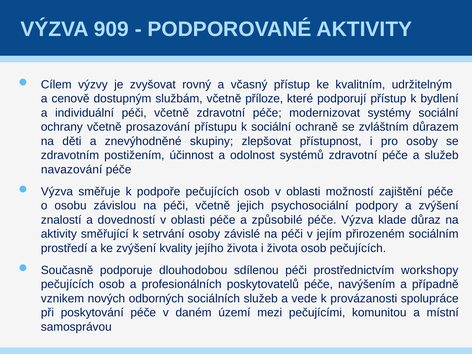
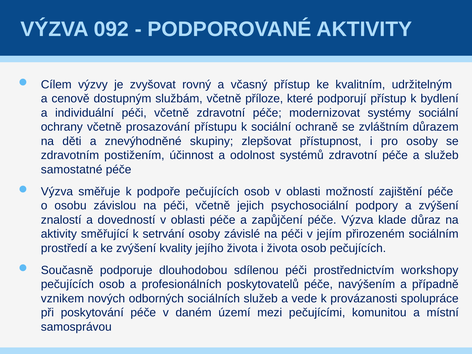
909: 909 -> 092 (111, 29)
navazování: navazování -> samostatné (72, 170)
způsobilé: způsobilé -> zapůjčení (277, 220)
